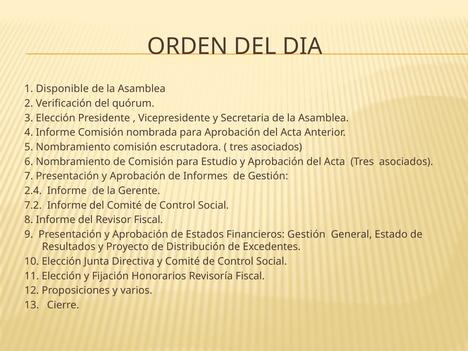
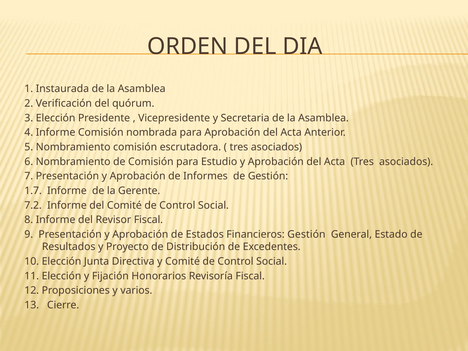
Disponible: Disponible -> Instaurada (62, 89)
2.4: 2.4 -> 1.7 (33, 191)
